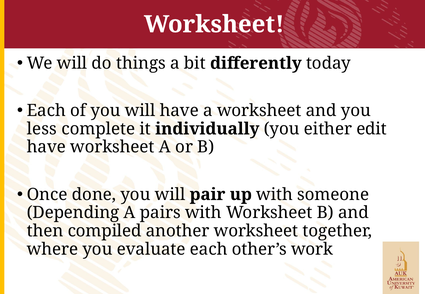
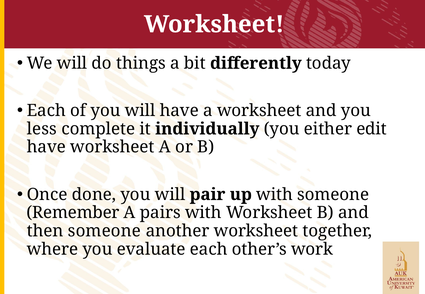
Depending: Depending -> Remember (73, 213)
then compiled: compiled -> someone (104, 231)
